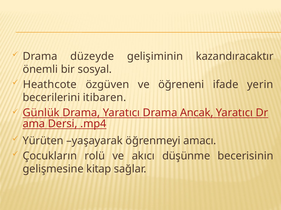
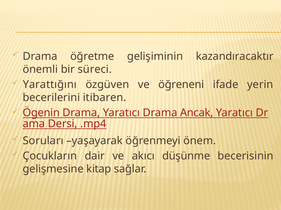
düzeyde: düzeyde -> öğretme (92, 56)
sosyal: sosyal -> süreci (95, 70)
Heathcote: Heathcote -> Yarattığını (50, 85)
Günlük: Günlük -> Ögenin (41, 113)
Yürüten: Yürüten -> Soruları (43, 141)
amacı: amacı -> önem (200, 141)
rolü: rolü -> dair (95, 156)
